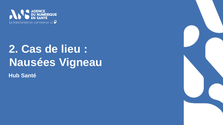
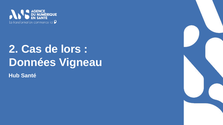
lieu: lieu -> lors (71, 49)
Nausées: Nausées -> Données (32, 63)
